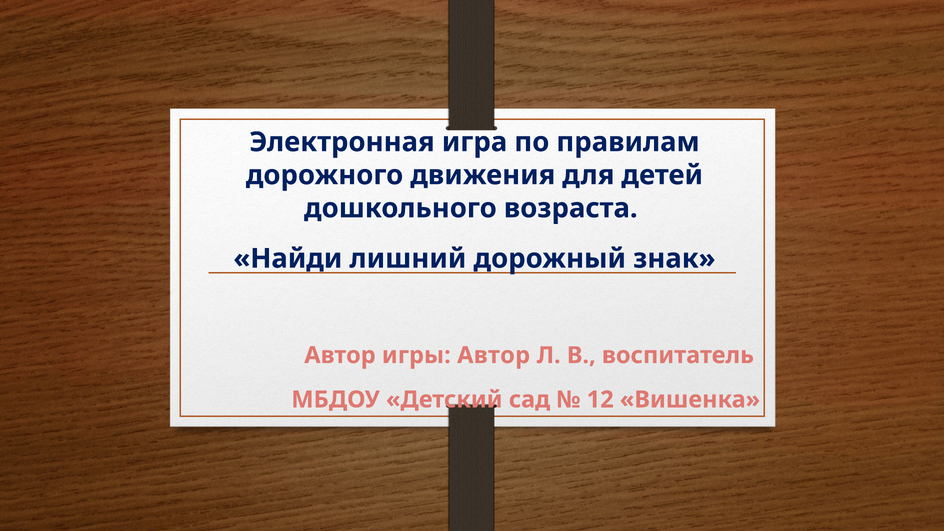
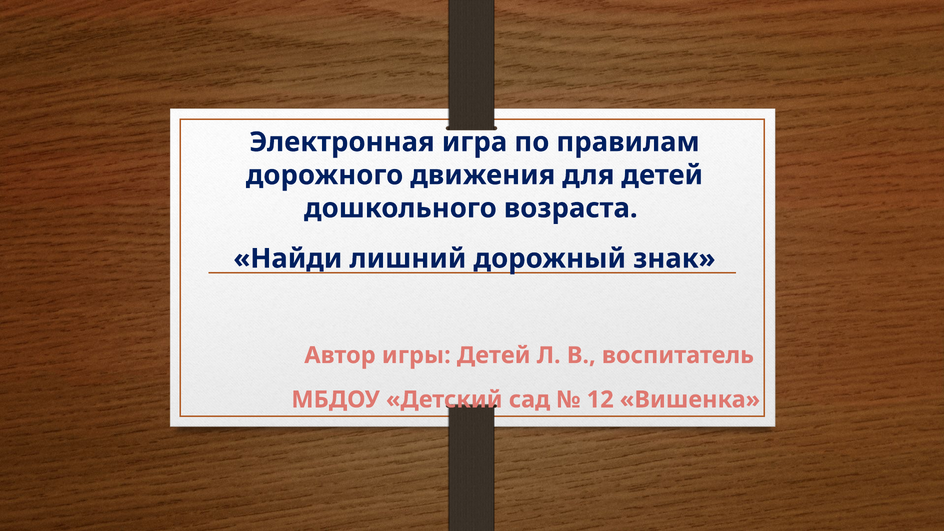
игры Автор: Автор -> Детей (494, 355)
